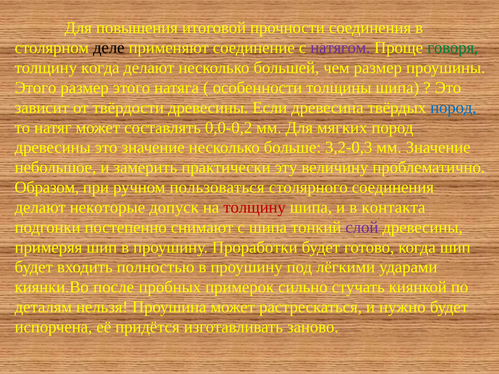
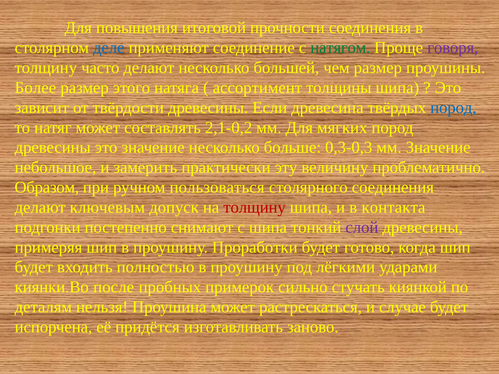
деле colour: black -> blue (109, 48)
натягом colour: purple -> green (340, 48)
говоря colour: green -> purple (453, 48)
толщину когда: когда -> часто (100, 68)
Этого: Этого -> Более (35, 88)
особенности: особенности -> ассортимент (257, 88)
0,0-0,2: 0,0-0,2 -> 2,1-0,2 (229, 128)
3,2-0,3: 3,2-0,3 -> 0,3-0,3 (349, 148)
некоторые: некоторые -> ключевым (107, 207)
нужно: нужно -> случае (402, 307)
